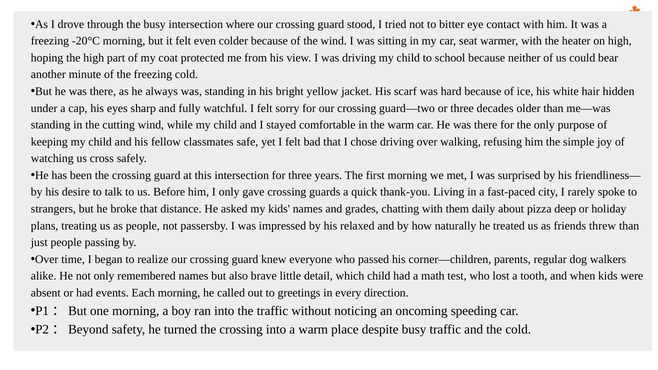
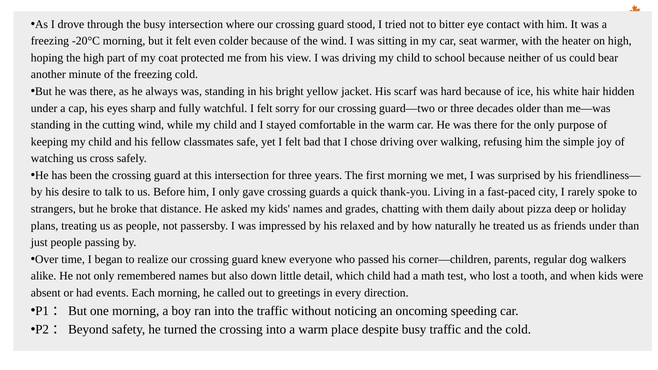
friends threw: threw -> under (603, 226)
brave: brave -> down (264, 276)
